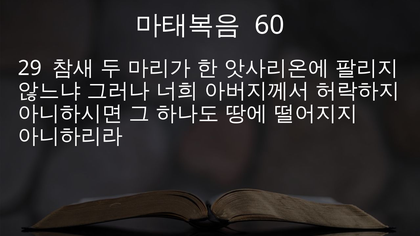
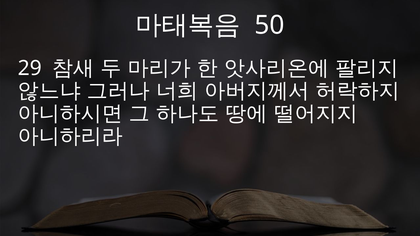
60: 60 -> 50 (270, 25)
